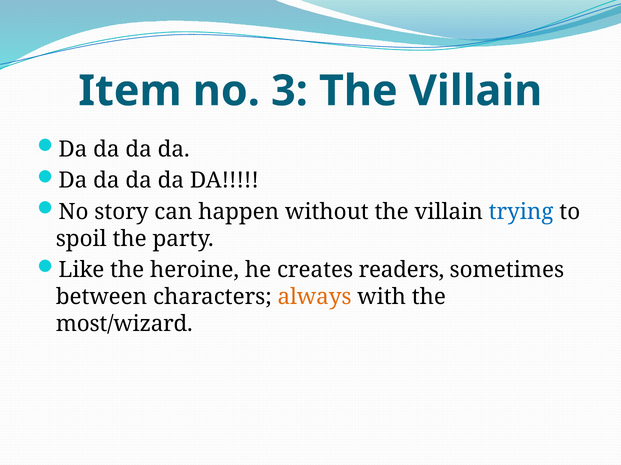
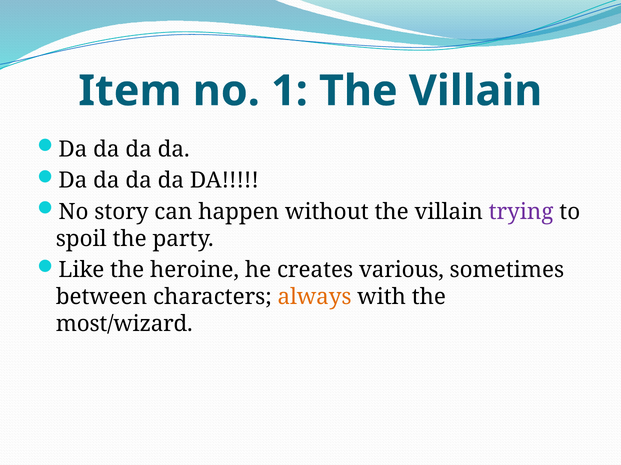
3: 3 -> 1 (289, 91)
trying colour: blue -> purple (521, 212)
readers: readers -> various (402, 271)
